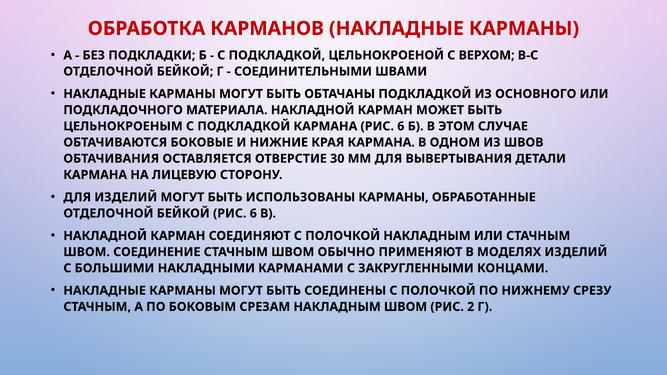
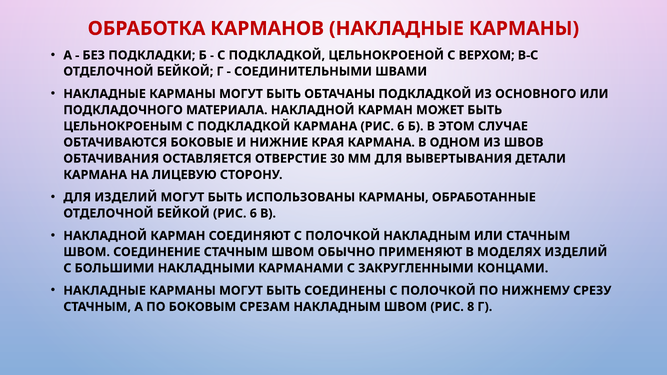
2: 2 -> 8 (471, 307)
